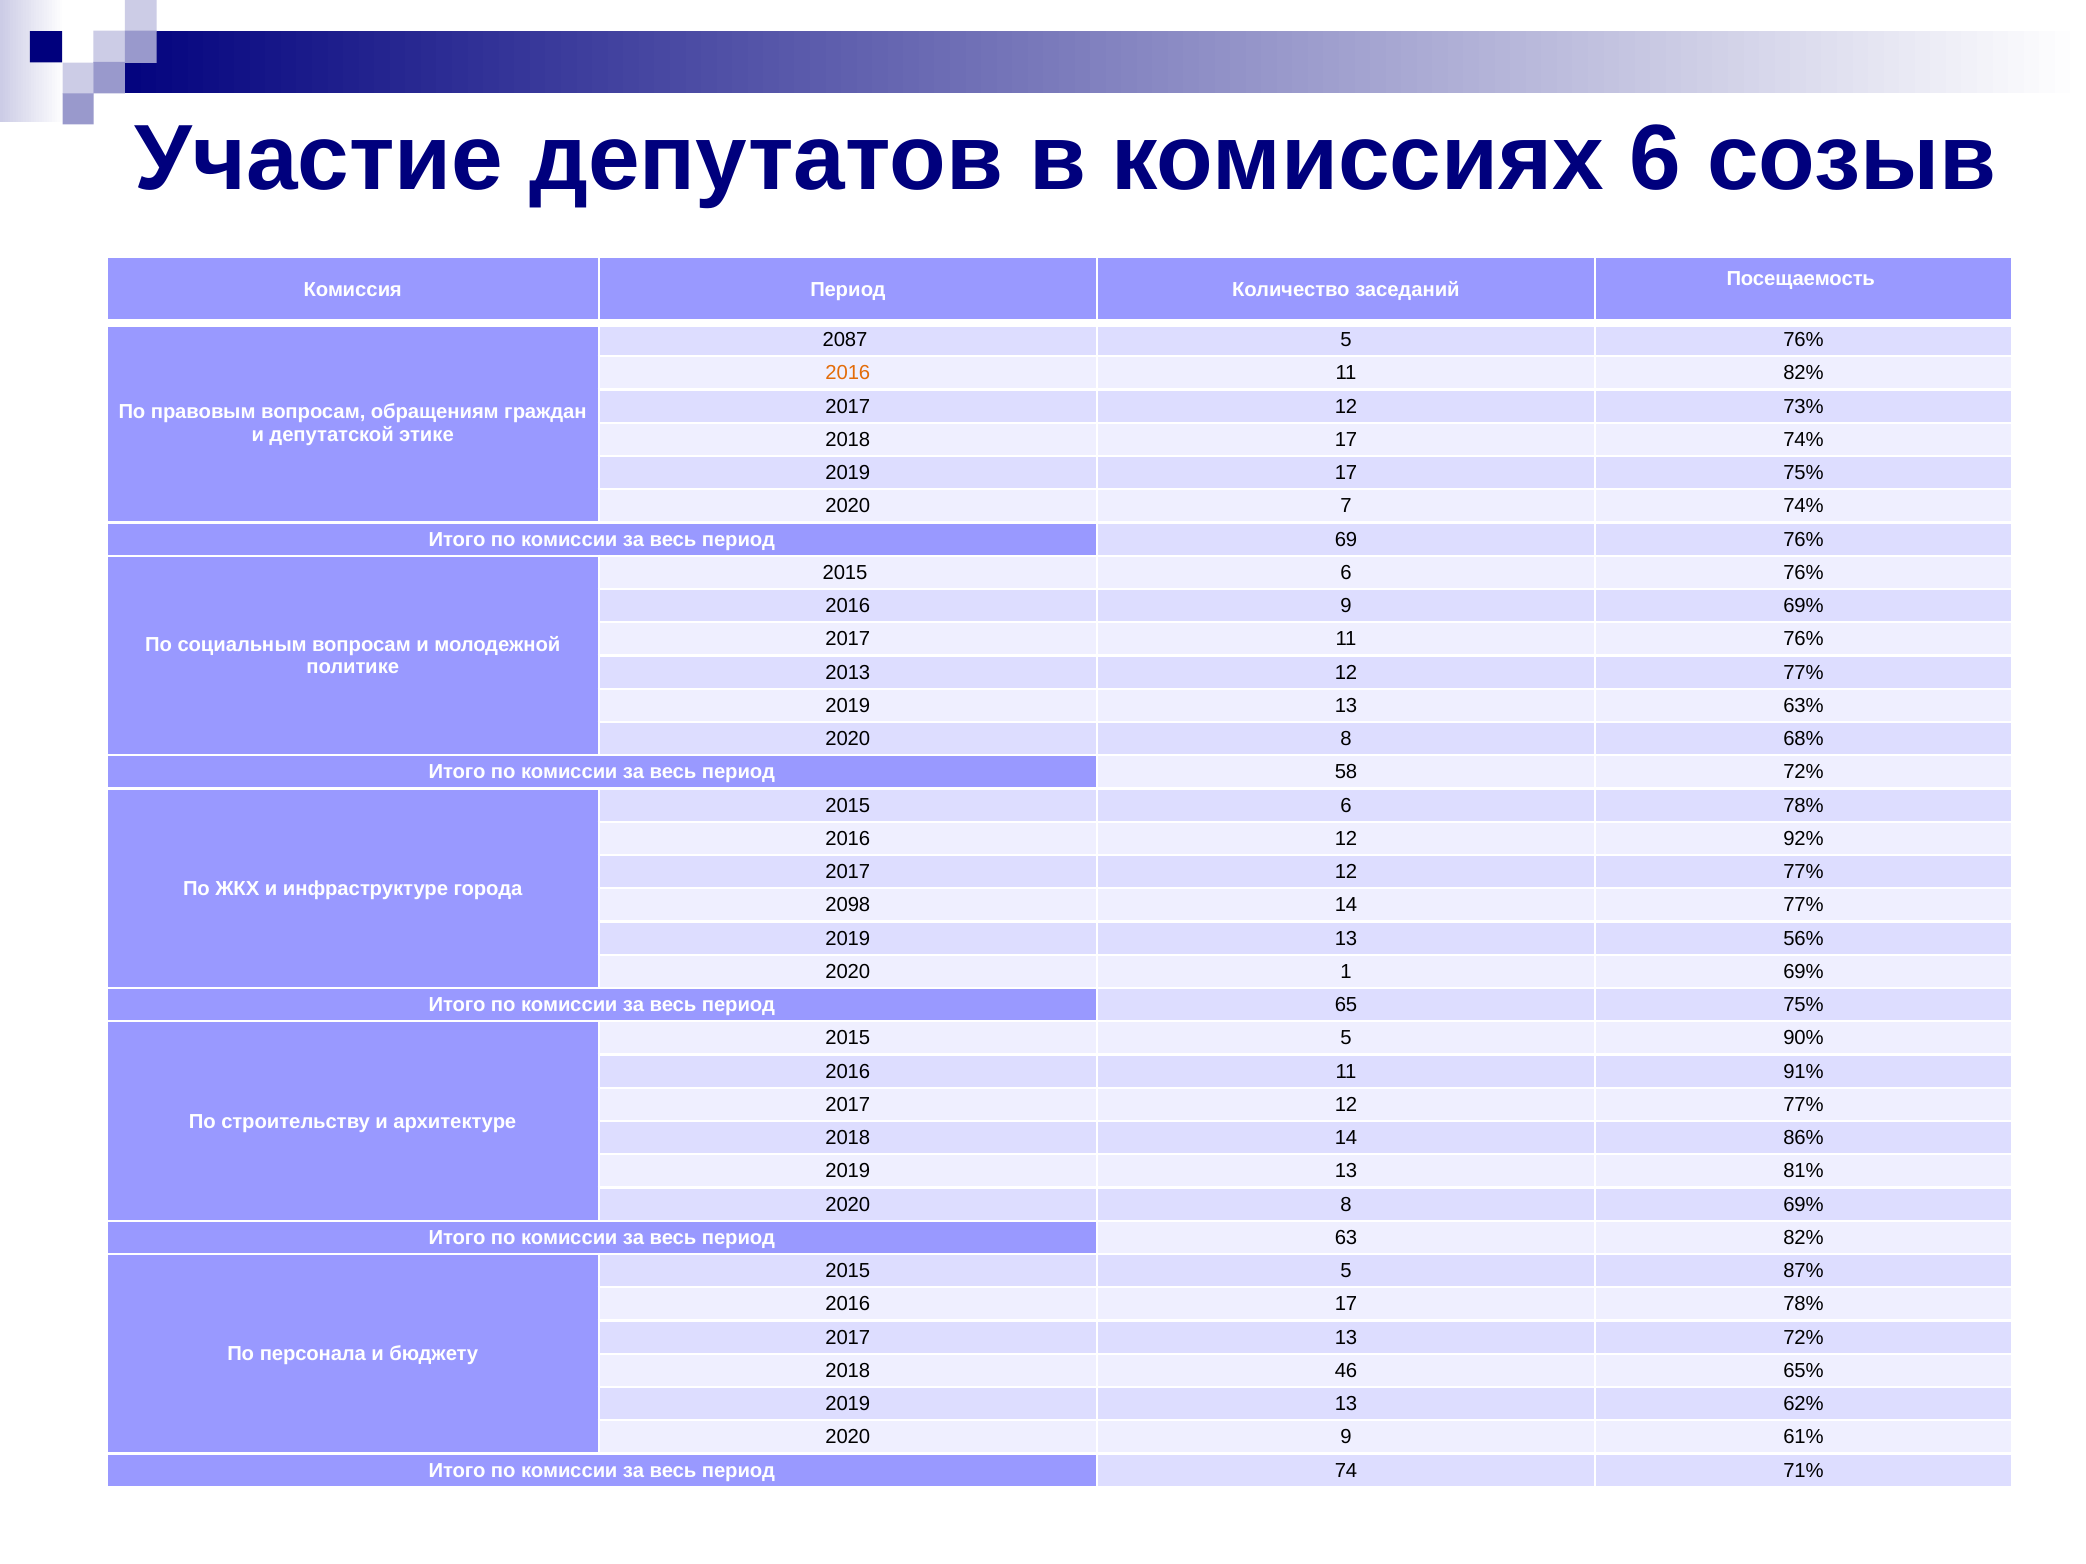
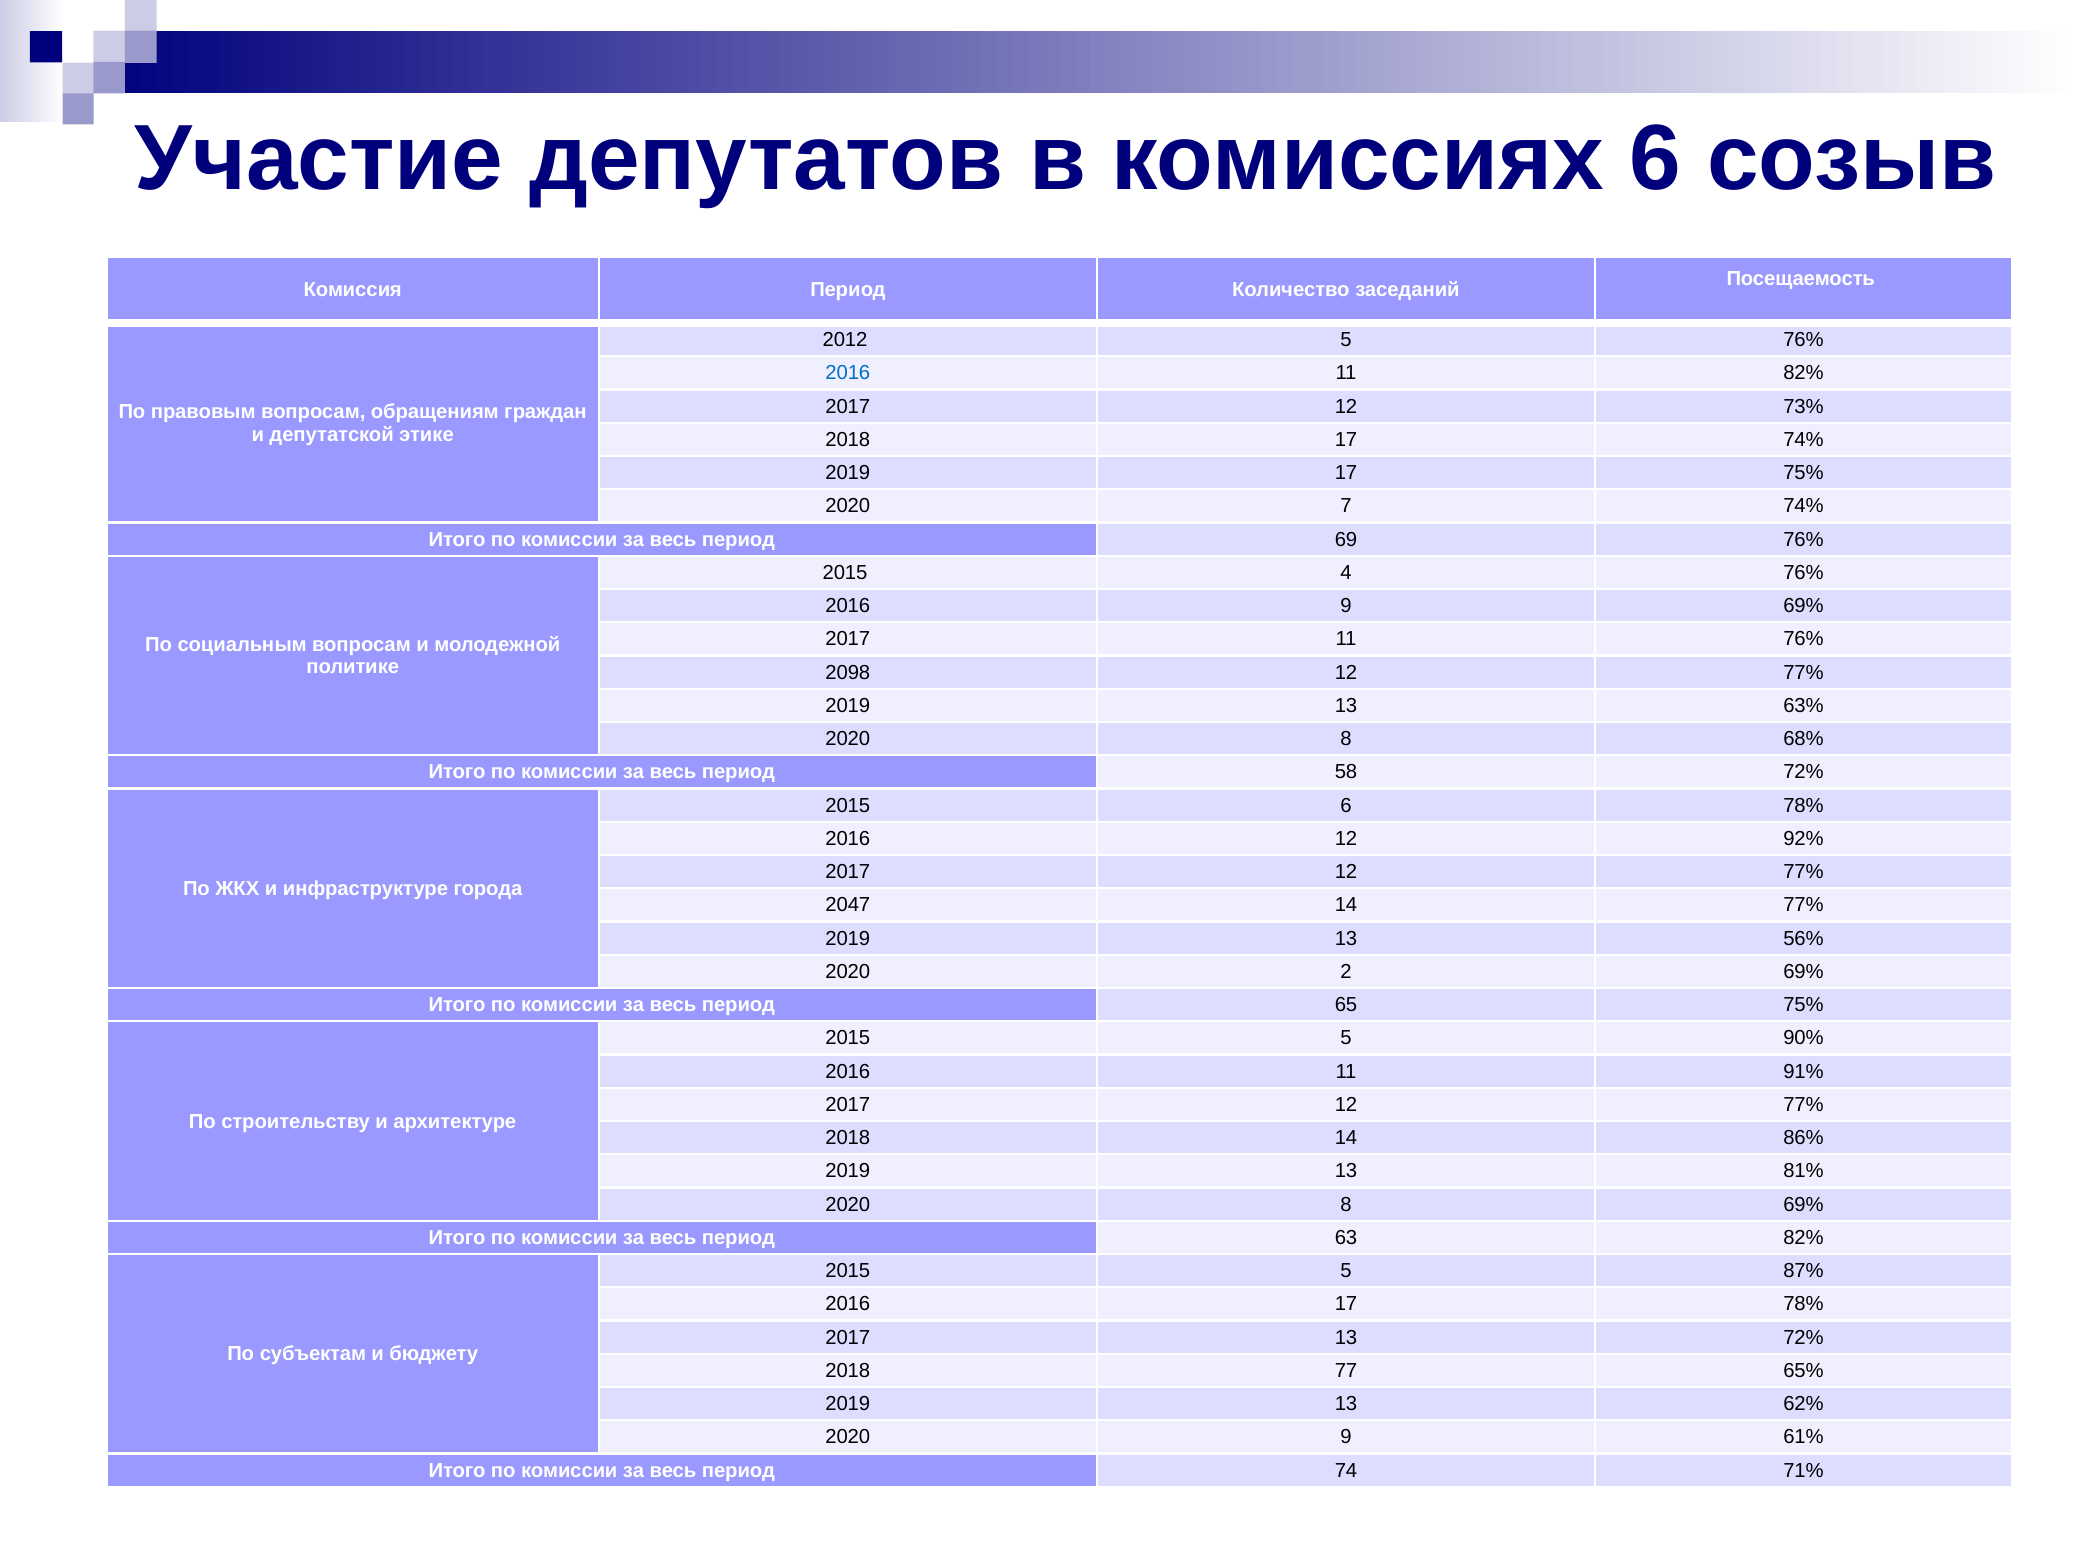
2087: 2087 -> 2012 (845, 340)
2016 colour: orange -> blue (848, 373)
6: 6 -> 4 (1346, 573)
2013: 2013 -> 2098 (848, 673)
2098: 2098 -> 2047 (848, 906)
1: 1 -> 2 (1346, 972)
персонала: персонала -> субъектам (313, 1355)
46: 46 -> 77 (1346, 1371)
